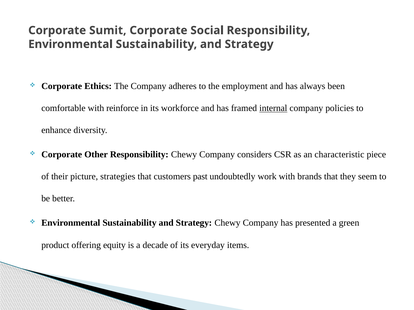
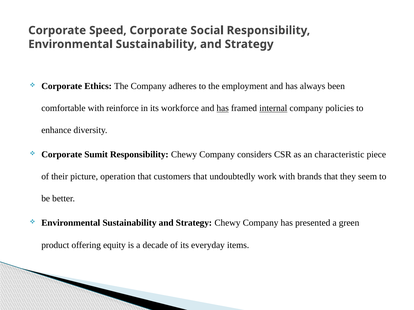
Sumit: Sumit -> Speed (108, 30)
has underline: none -> present (223, 108)
Other: Other -> Sumit (96, 155)
strategies: strategies -> operation (118, 177)
customers past: past -> that (200, 177)
